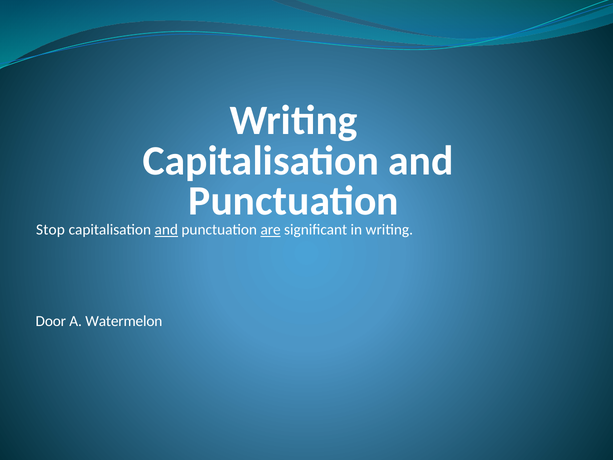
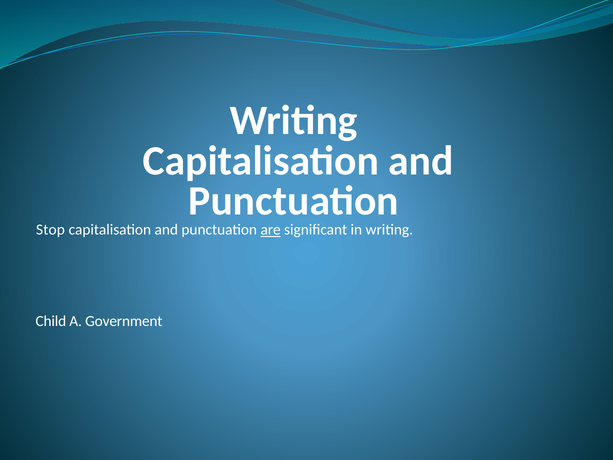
and underline: present -> none (166, 230)
Door: Door -> Child (51, 321)
Watermelon: Watermelon -> Government (124, 321)
